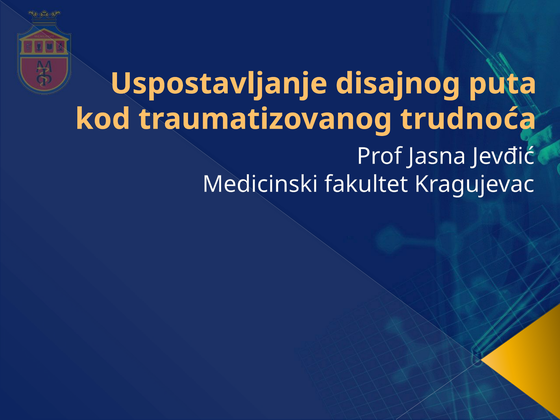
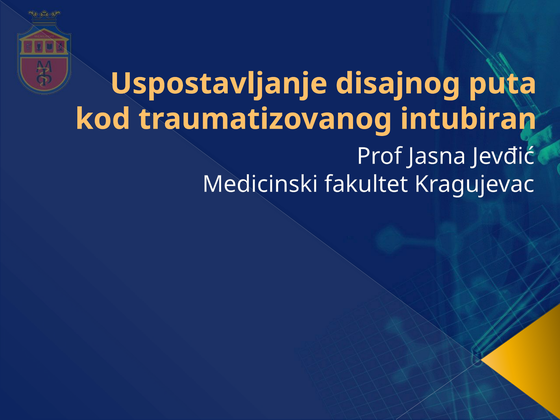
trudnoća: trudnoća -> intubiran (468, 119)
